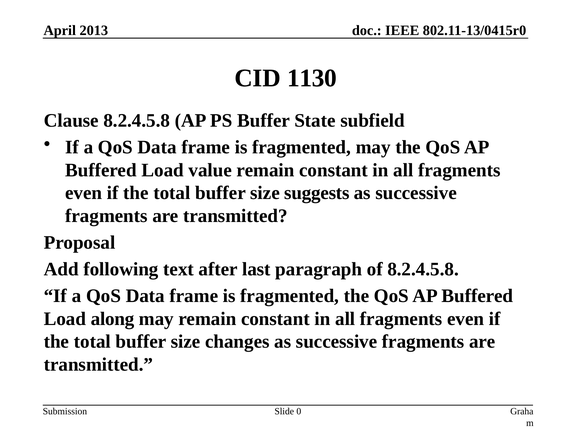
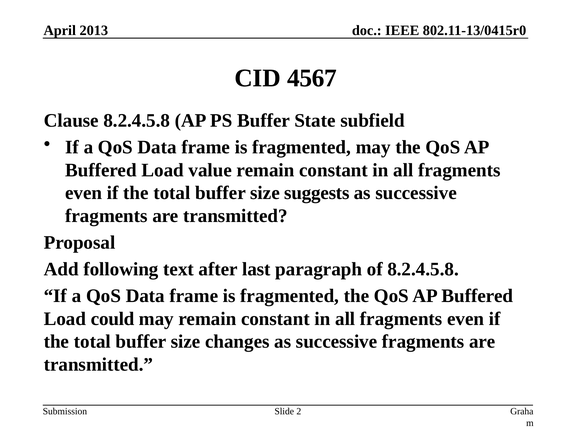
1130: 1130 -> 4567 (312, 78)
along: along -> could (113, 318)
0: 0 -> 2 (299, 411)
